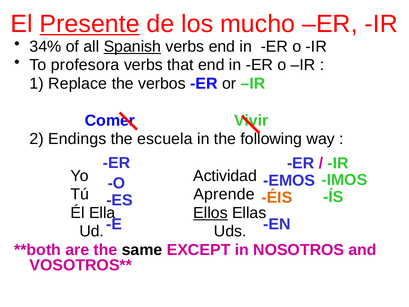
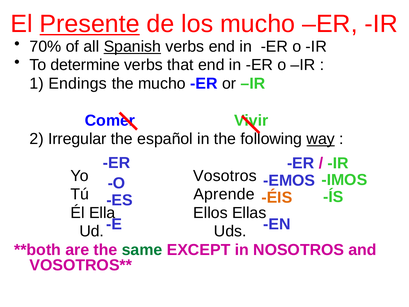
34%: 34% -> 70% (46, 47)
profesora: profesora -> determine (85, 65)
Replace: Replace -> Endings (78, 83)
the verbos: verbos -> mucho (162, 83)
Endings: Endings -> Irregular (77, 139)
escuela: escuela -> español (165, 139)
way underline: none -> present (321, 139)
Actividad: Actividad -> Vosotros (225, 176)
Ellos underline: present -> none (210, 213)
same colour: black -> green (142, 250)
